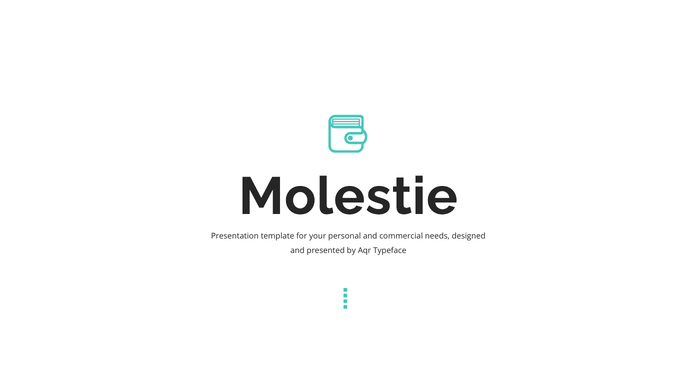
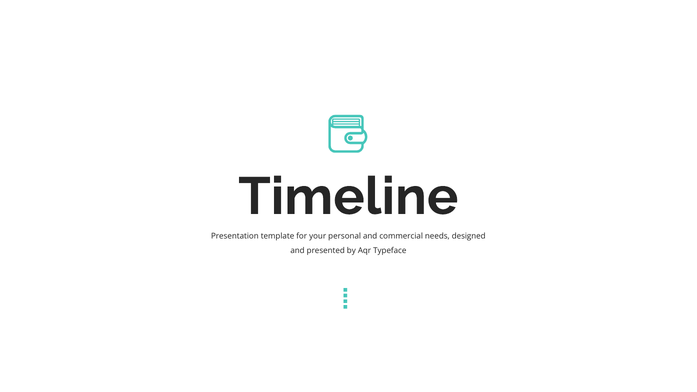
Molestie: Molestie -> Timeline (348, 197)
